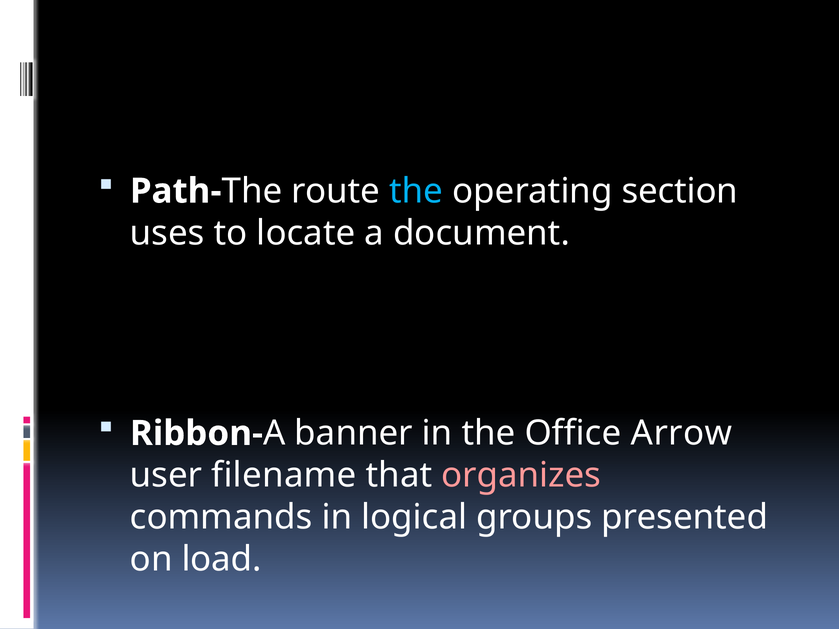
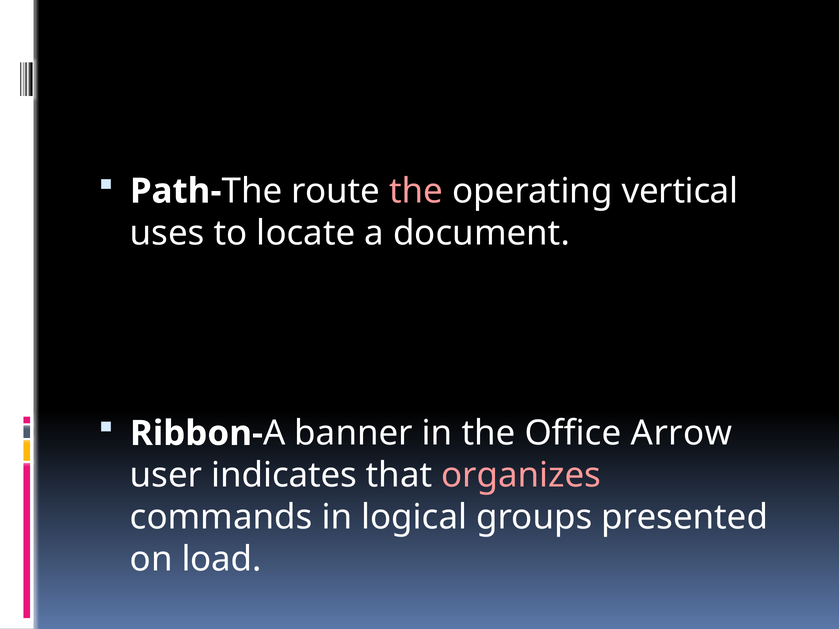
the colour: light blue -> pink (416, 191)
section: section -> vertical (680, 191)
filename: filename -> indicates (284, 476)
